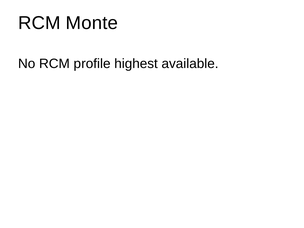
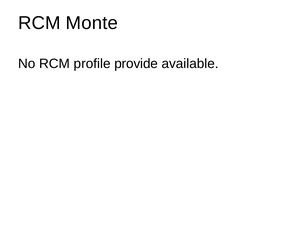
highest: highest -> provide (136, 64)
